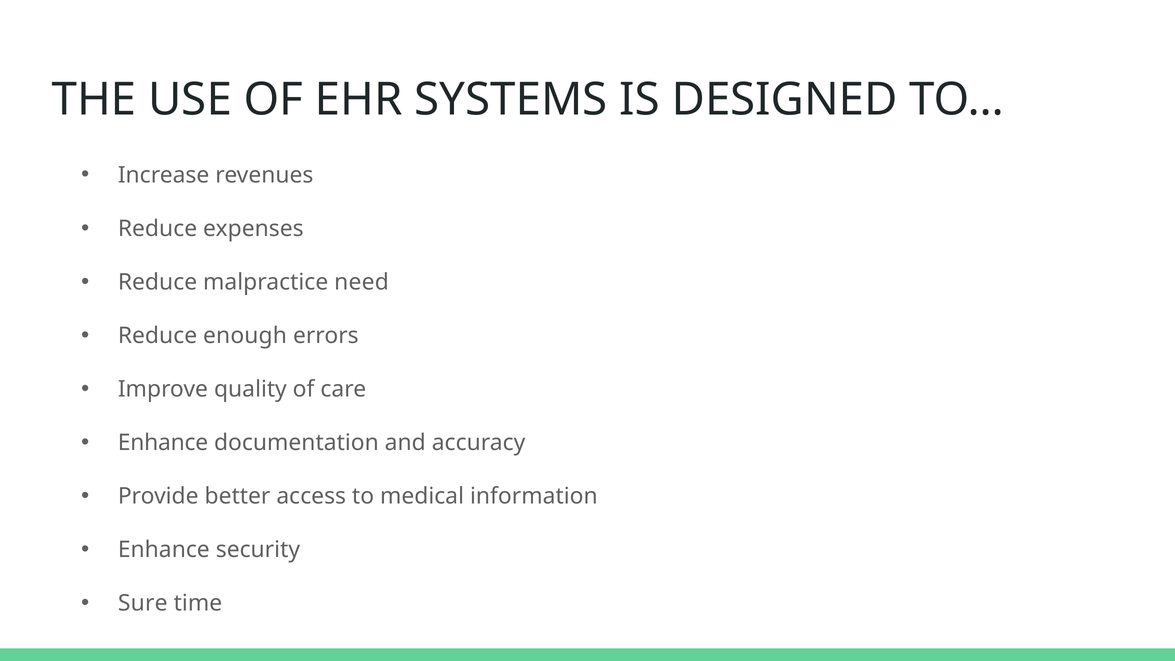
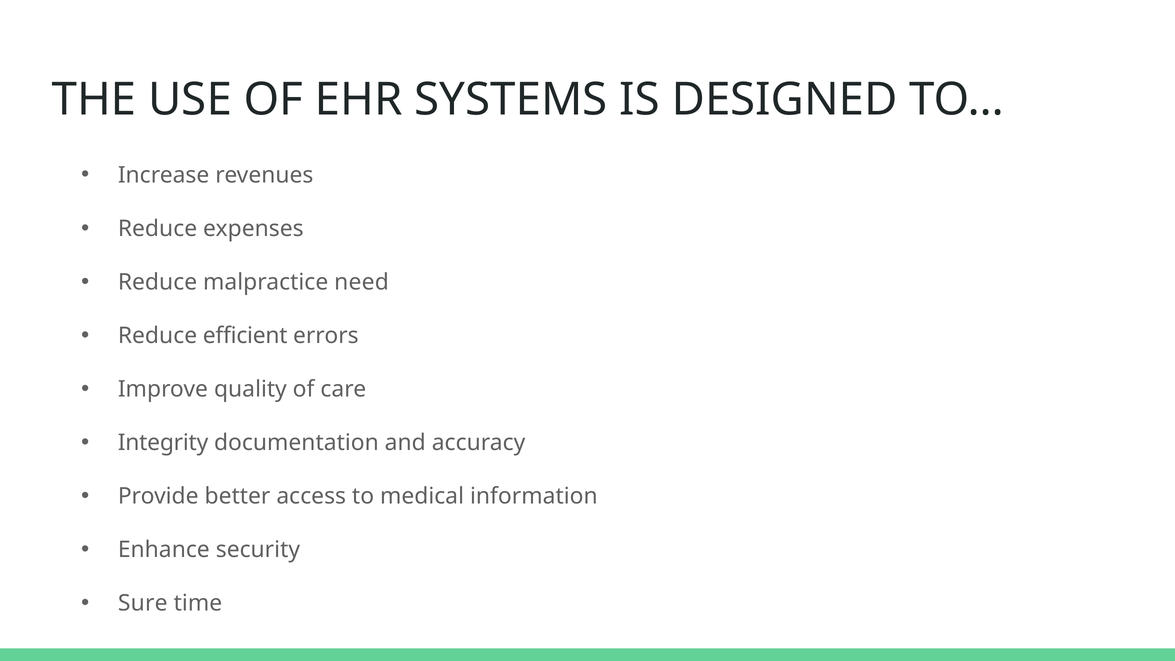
enough: enough -> efficient (245, 336)
Enhance: Enhance -> Integrity (163, 443)
